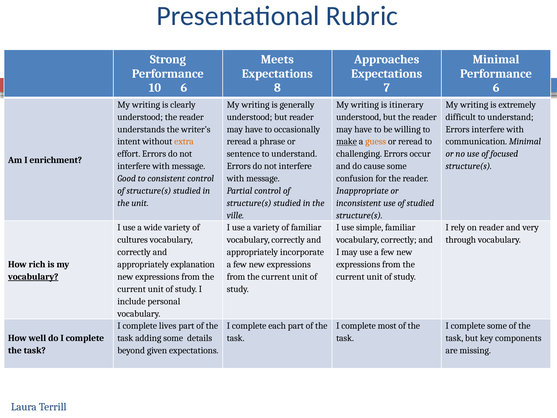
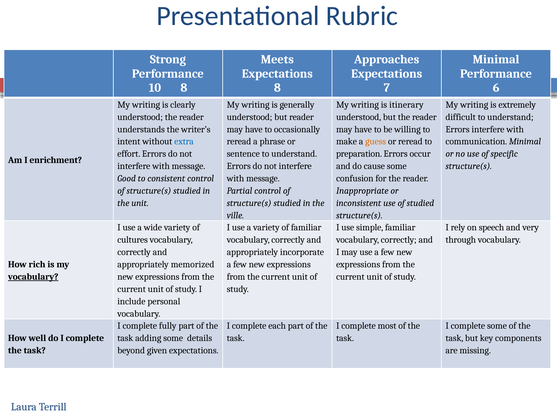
6: 6 -> 8 (184, 88)
extra colour: orange -> blue (184, 141)
make underline: present -> none (347, 141)
challenging: challenging -> preparation (359, 154)
focused: focused -> specific (504, 154)
on reader: reader -> speech (491, 227)
explanation: explanation -> memorized (193, 264)
lives: lives -> fully (168, 326)
